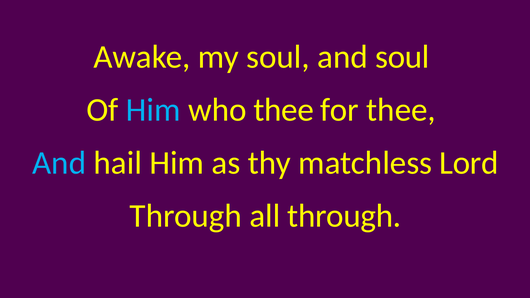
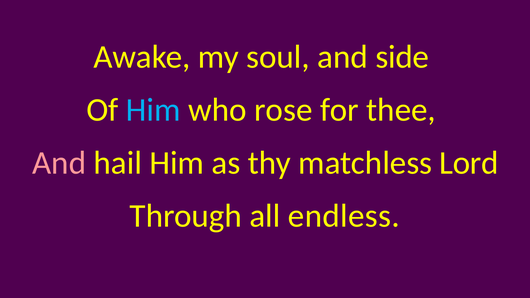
and soul: soul -> side (402, 57)
who thee: thee -> rose (283, 110)
And colour: light blue -> pink (59, 163)
all through: through -> endless (344, 216)
